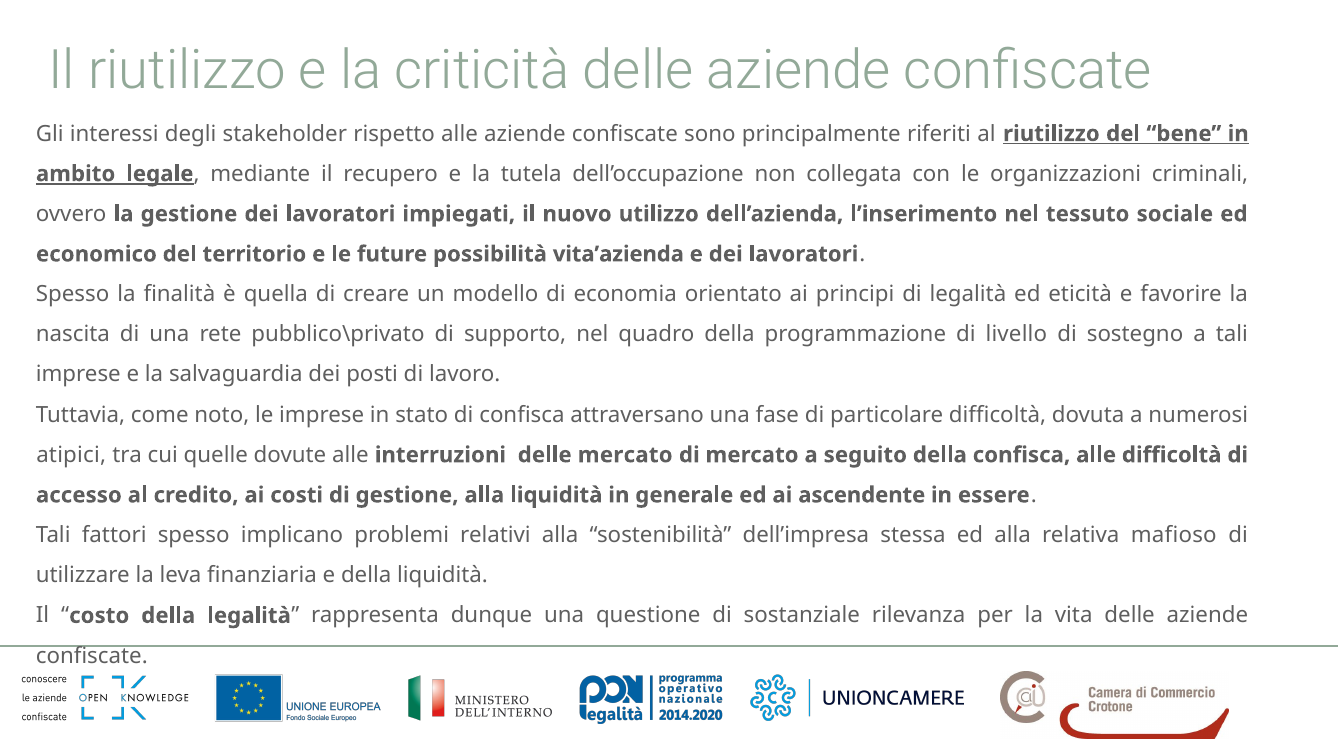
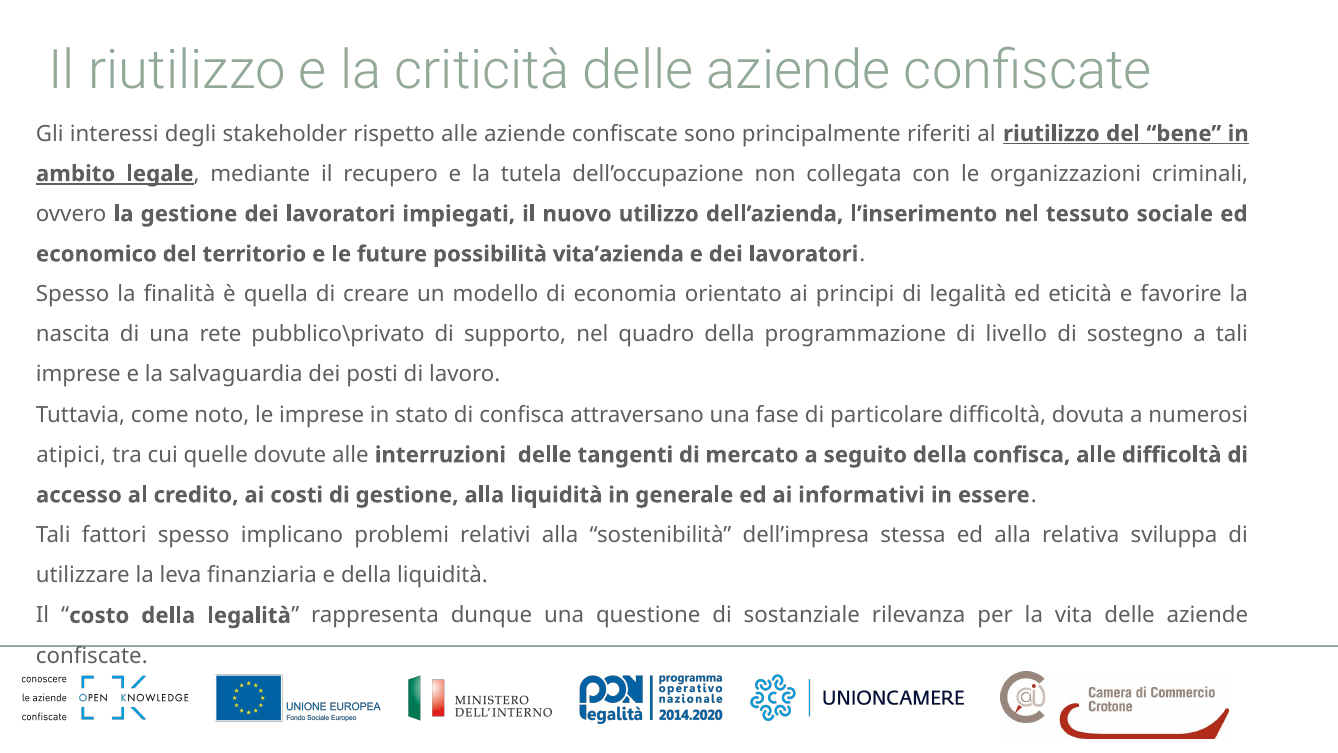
delle mercato: mercato -> tangenti (625, 455)
ascendente: ascendente -> informativi (862, 495)
mafioso: mafioso -> sviluppa (1174, 535)
